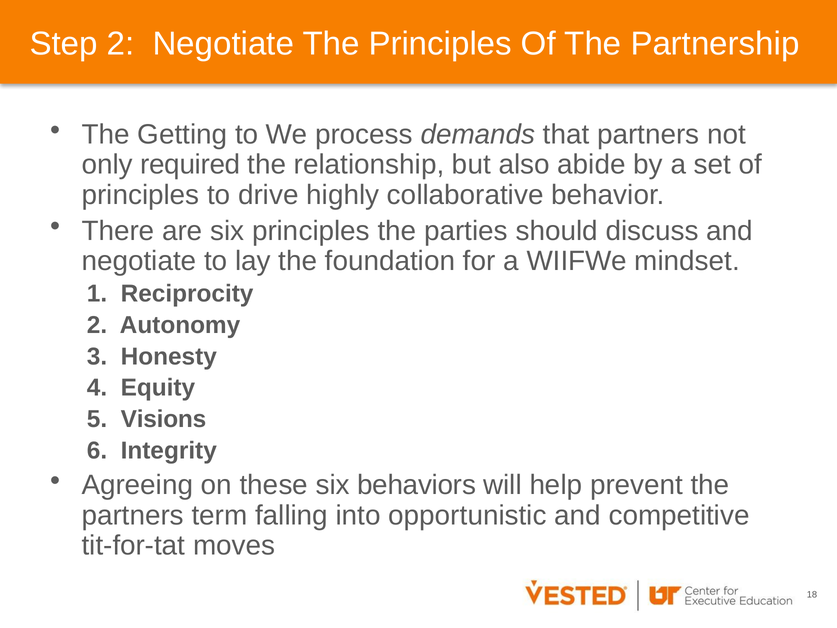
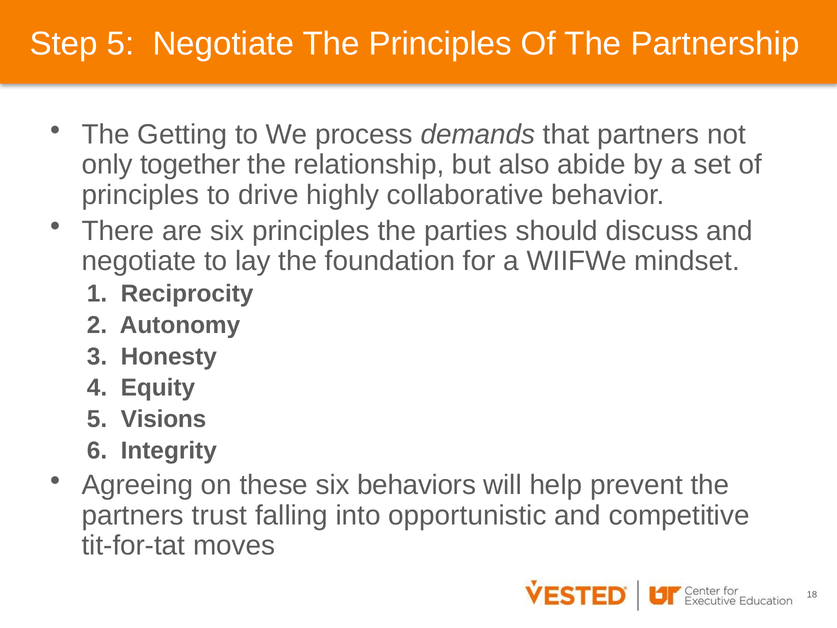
Step 2: 2 -> 5 (121, 44)
required: required -> together (190, 165)
term: term -> trust (219, 515)
